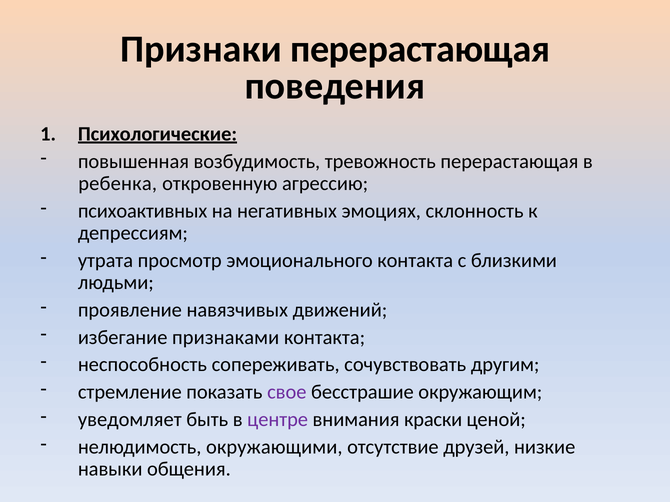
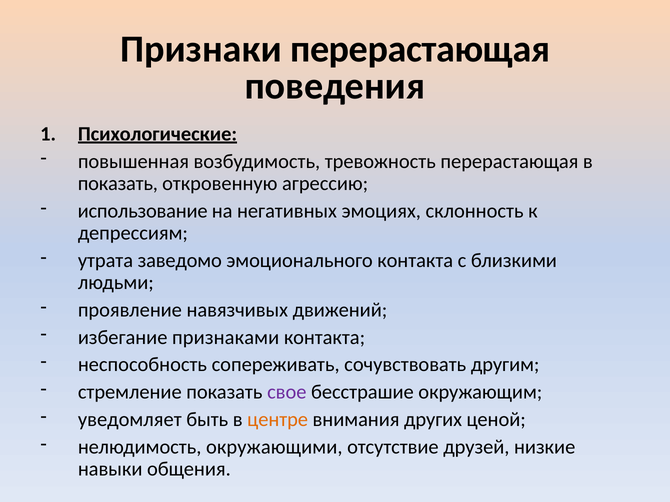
ребенка: ребенка -> показать (118, 184)
психоактивных: психоактивных -> использование (143, 211)
просмотр: просмотр -> заведомо (180, 261)
центре colour: purple -> orange (278, 420)
краски: краски -> других (433, 420)
